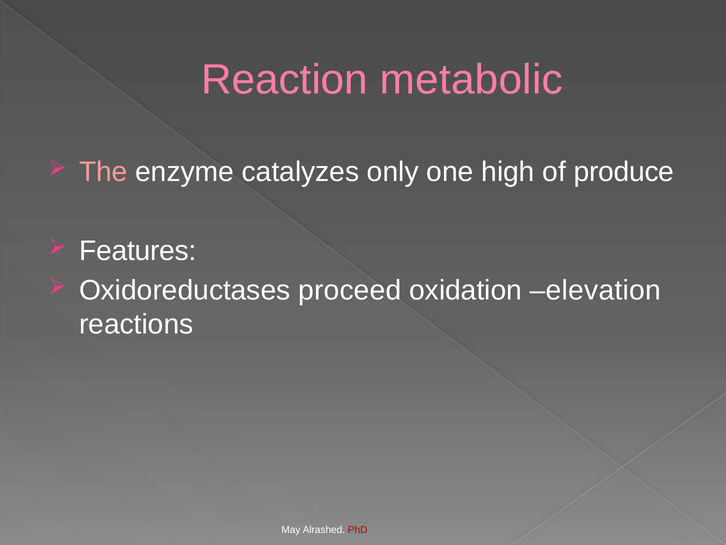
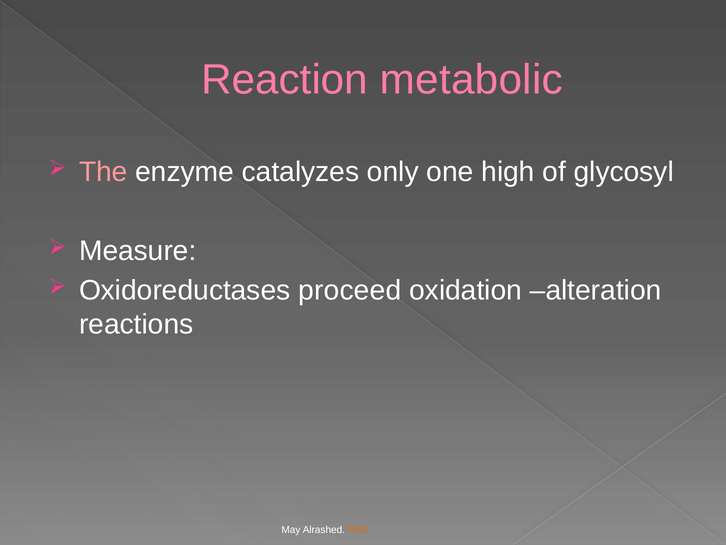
produce: produce -> glycosyl (624, 172)
Features: Features -> Measure (138, 251)
elevation: elevation -> alteration (596, 290)
PhD colour: red -> orange (358, 530)
